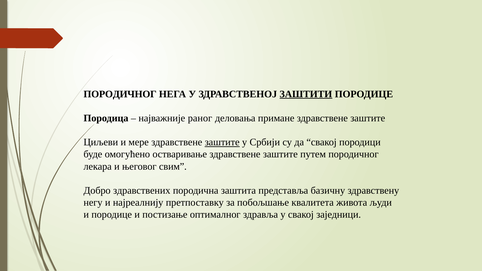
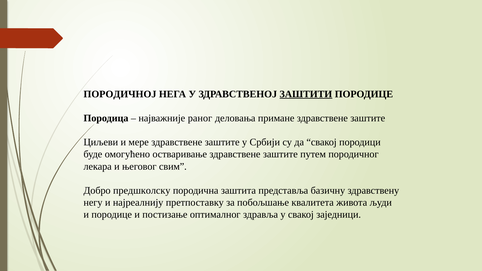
ПОРОДИЧНОГ: ПОРОДИЧНОГ -> ПОРОДИЧНОЈ (120, 94)
заштите underline: present -> none (222, 142)
здравствених: здравствених -> предшколску (142, 191)
